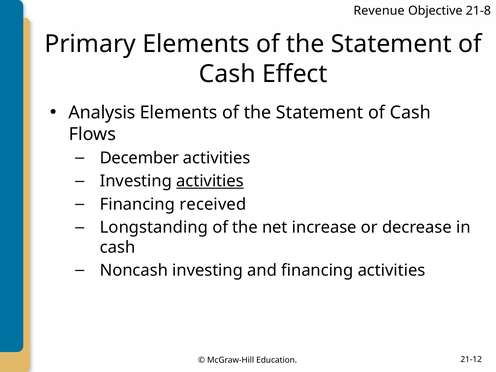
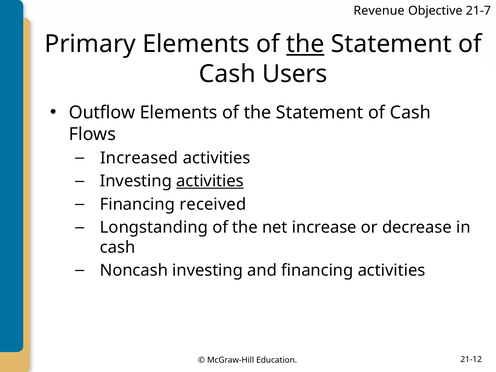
21-8: 21-8 -> 21-7 (478, 11)
the underline: none -> present (305, 44)
Effect: Effect -> Users (295, 74)
Analysis: Analysis -> Outflow (102, 113)
December: December -> Increased (139, 158)
